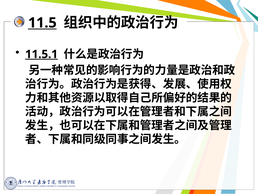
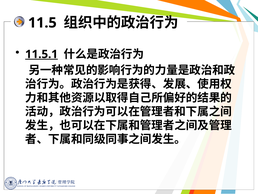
11.5 underline: present -> none (42, 23)
